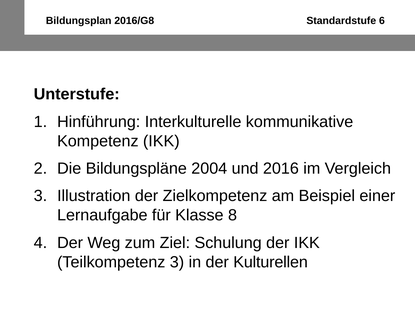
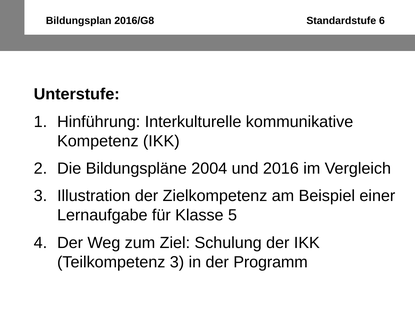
8: 8 -> 5 (233, 215)
Kulturellen: Kulturellen -> Programm (271, 262)
